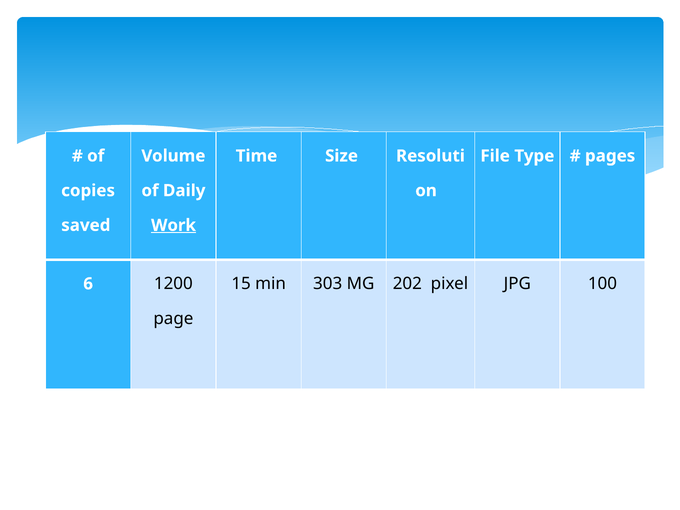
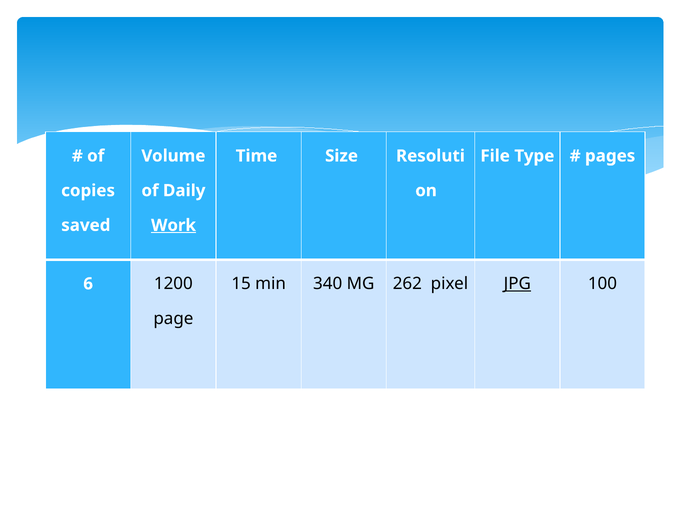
303: 303 -> 340 (328, 284)
202: 202 -> 262 (407, 284)
JPG underline: none -> present (517, 284)
